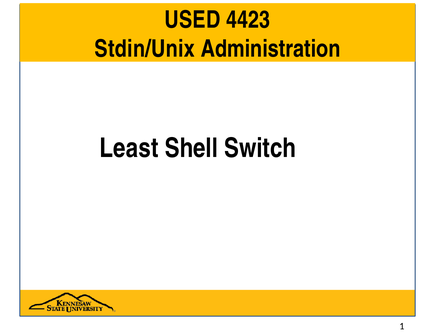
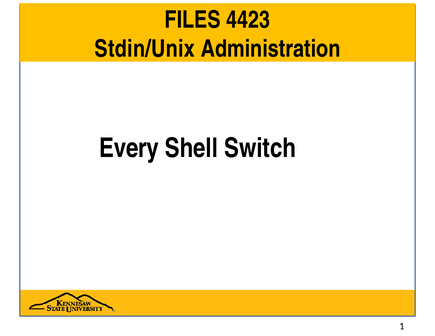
USED: USED -> FILES (193, 20)
Least: Least -> Every (129, 148)
